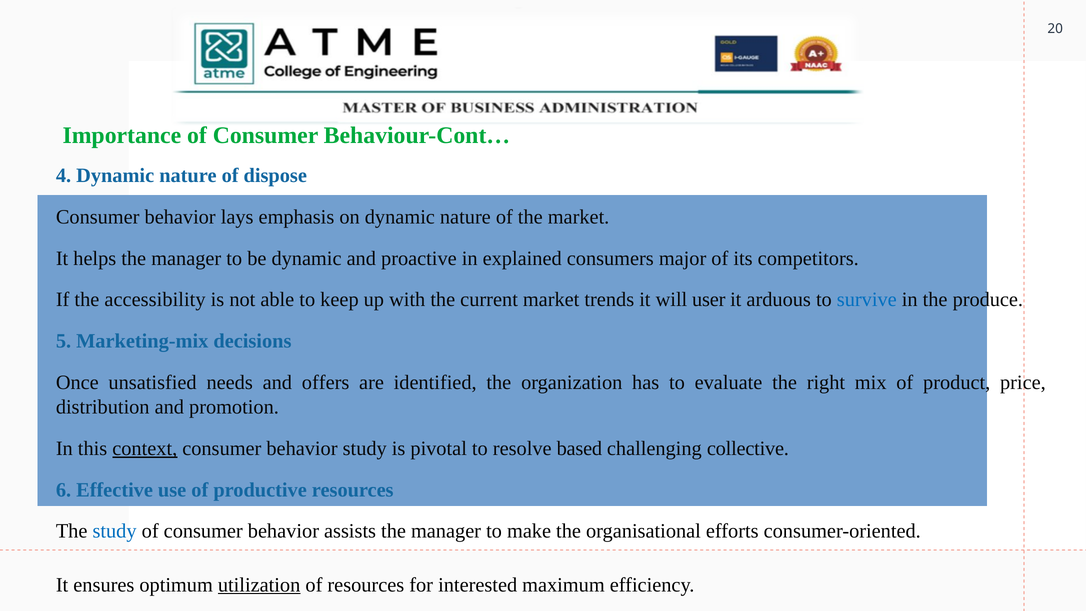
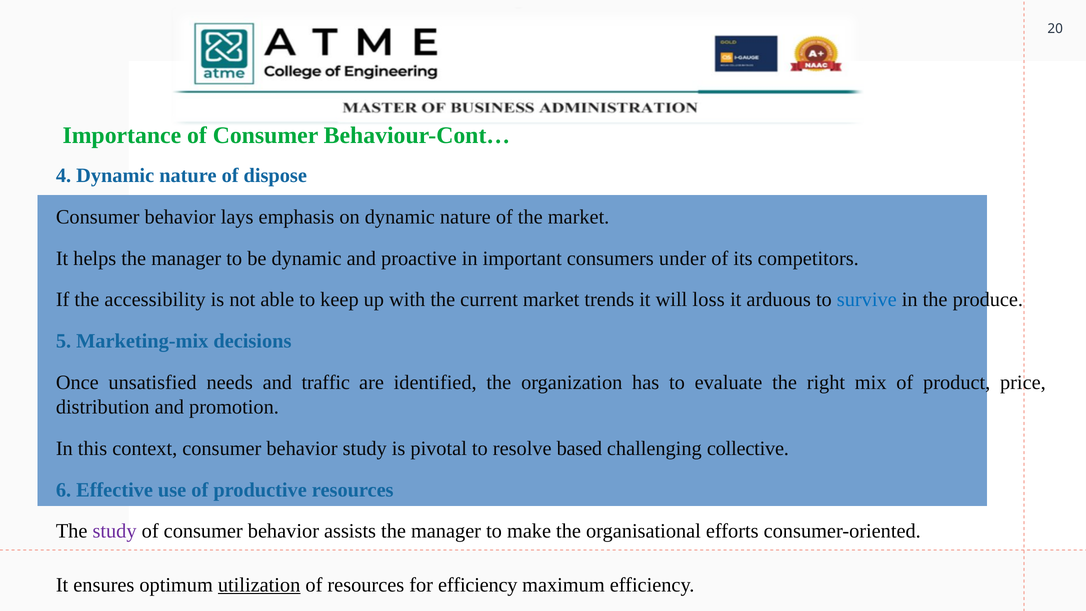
explained: explained -> important (522, 258)
major: major -> under (683, 258)
user: user -> loss (709, 300)
offers: offers -> traffic (326, 382)
context underline: present -> none (145, 448)
study colour: blue -> purple (115, 531)
for interested: interested -> efficiency (478, 585)
